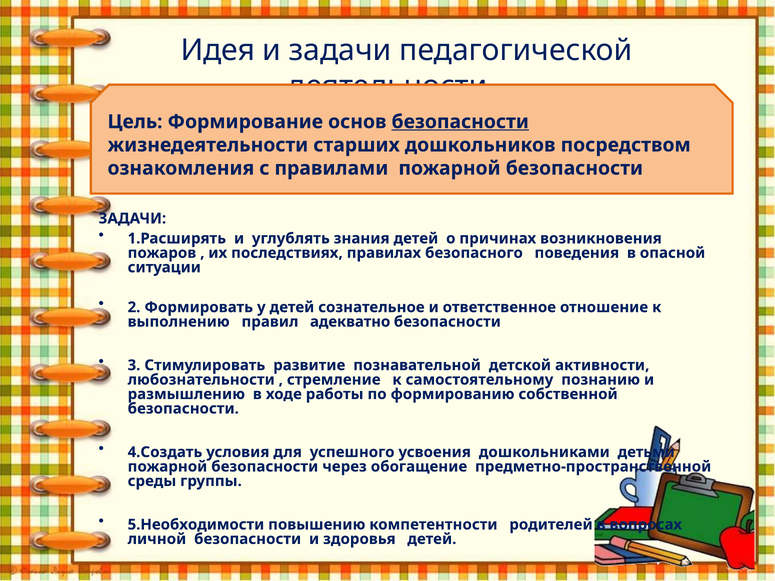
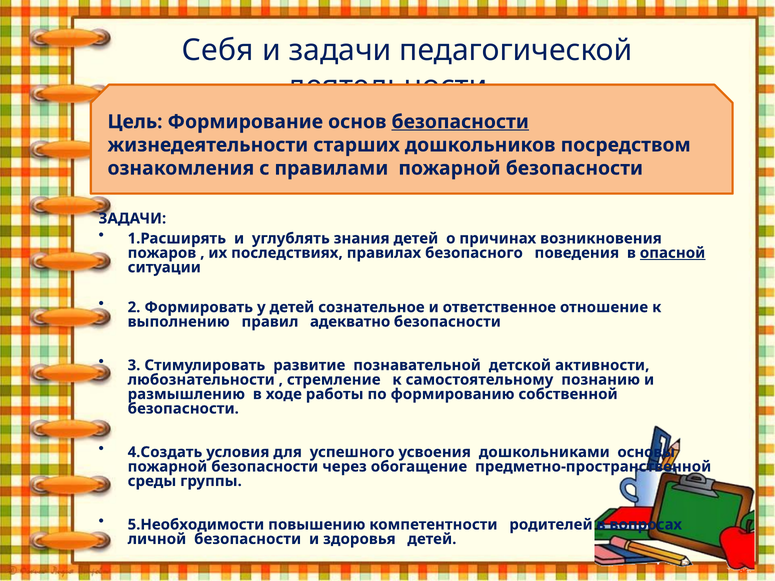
Идея: Идея -> Себя (218, 50)
опасной underline: none -> present (673, 253)
детьми: детьми -> основы (646, 452)
